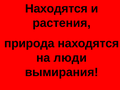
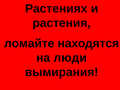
Находятся: Находятся -> Растениях (56, 9)
природа: природа -> ломайте (29, 43)
